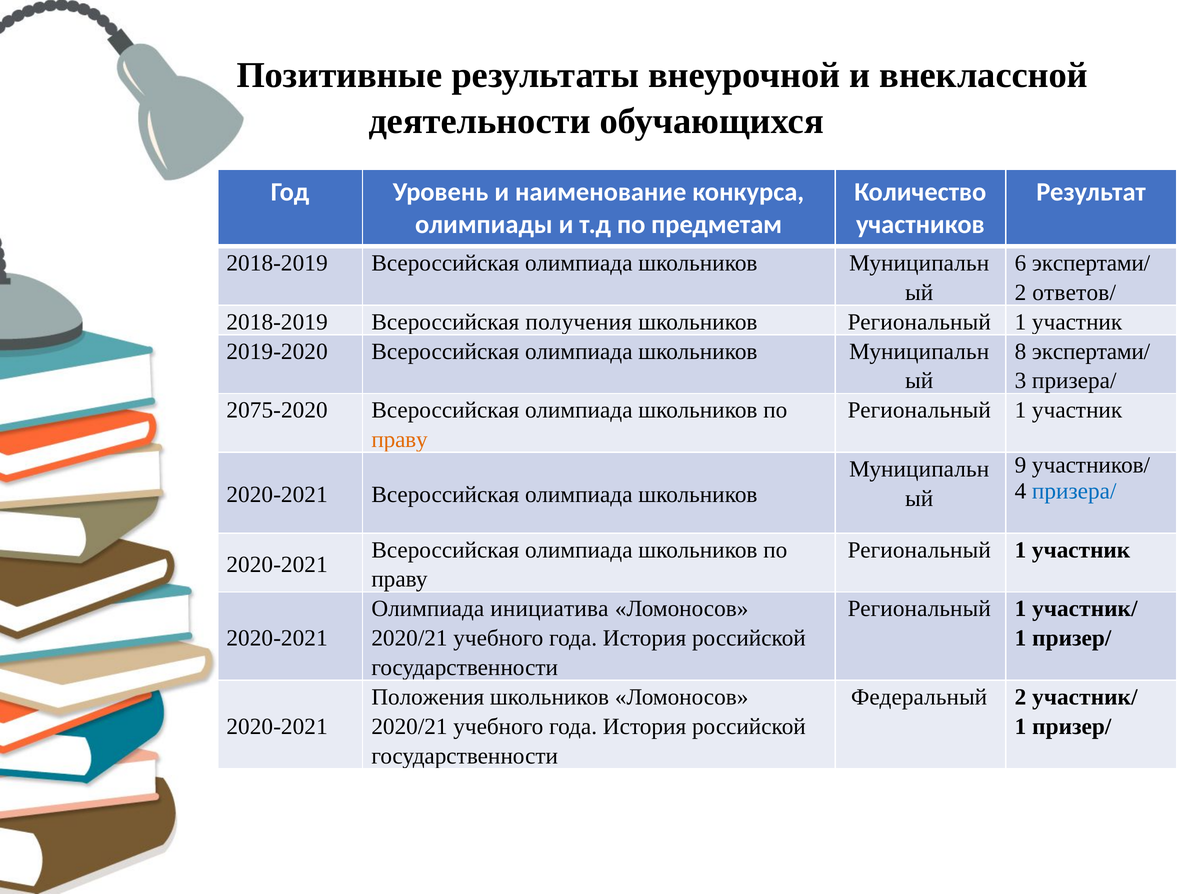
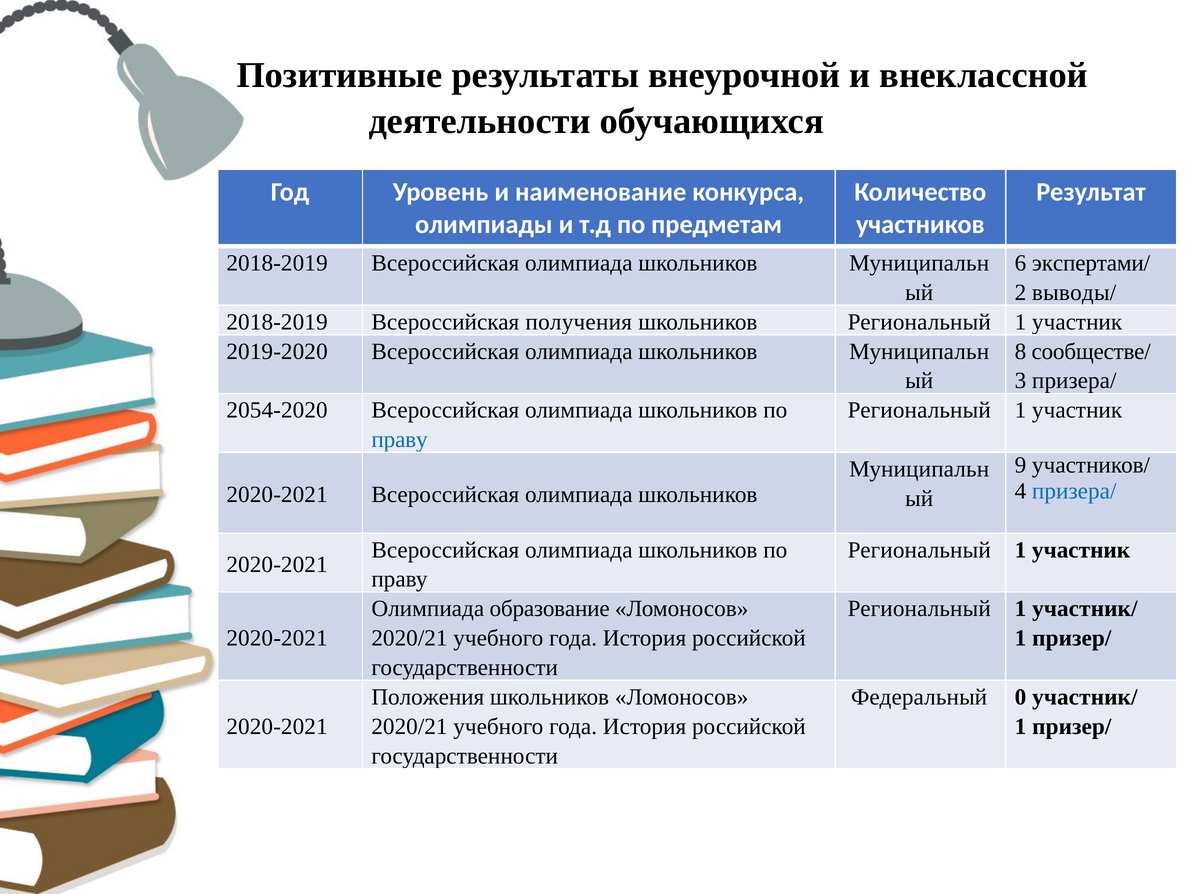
ответов/: ответов/ -> выводы/ (1074, 293)
8 экспертами/: экспертами/ -> сообществе/ (1091, 352)
2075-2020: 2075-2020 -> 2054-2020 (277, 411)
праву colour: orange -> blue (400, 440)
инициатива: инициатива -> образование (550, 609)
Федеральный 2: 2 -> 0 (1021, 698)
